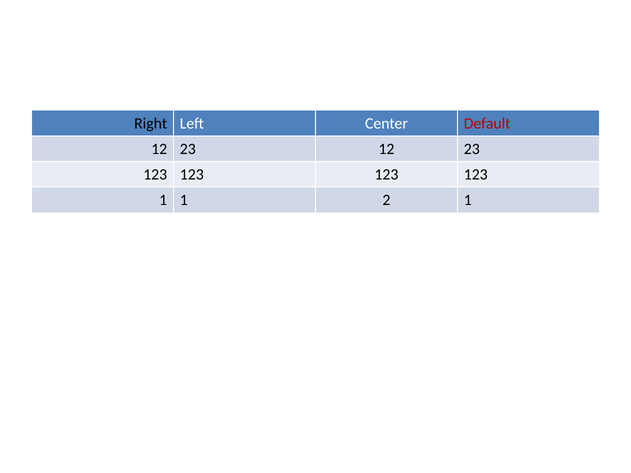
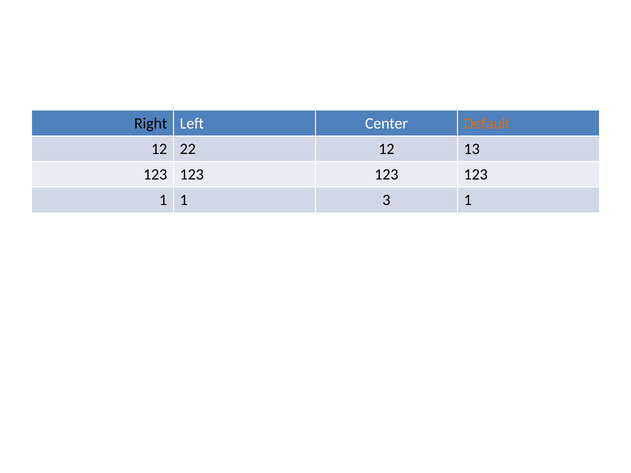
Default colour: red -> orange (487, 123)
23: 23 -> 22 (188, 149)
23: 23 -> 13 (472, 149)
2: 2 -> 3 (386, 200)
